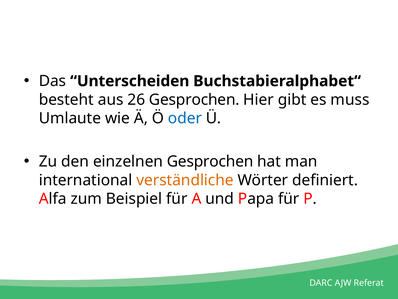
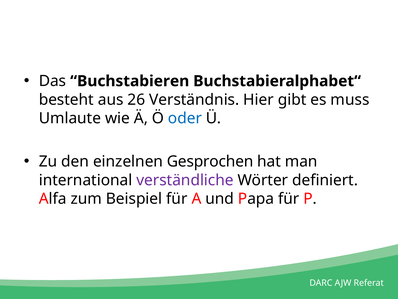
Unterscheiden: Unterscheiden -> Buchstabieren (130, 81)
26 Gesprochen: Gesprochen -> Verständnis (194, 100)
verständliche colour: orange -> purple (185, 180)
